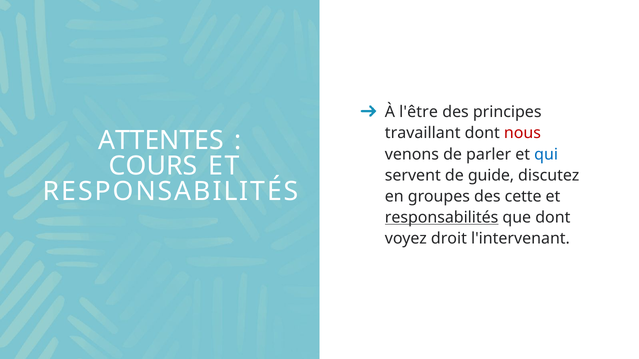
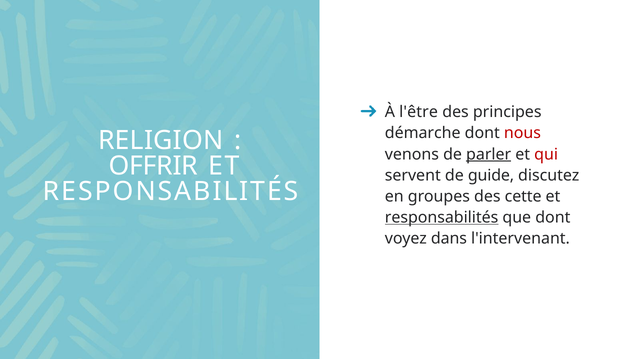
travaillant: travaillant -> démarche (423, 133)
ATTENTES: ATTENTES -> RELIGION (161, 141)
parler underline: none -> present (489, 154)
qui colour: blue -> red (546, 154)
COURS: COURS -> OFFRIR (153, 166)
droit: droit -> dans (449, 239)
